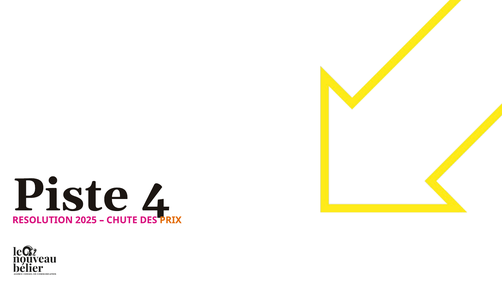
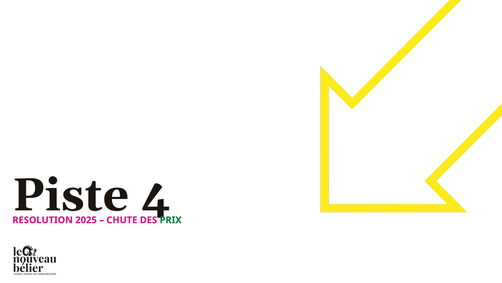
PRIX colour: orange -> green (171, 220)
